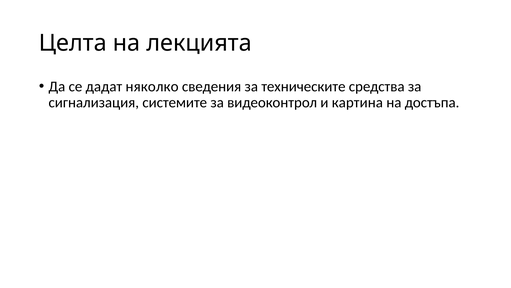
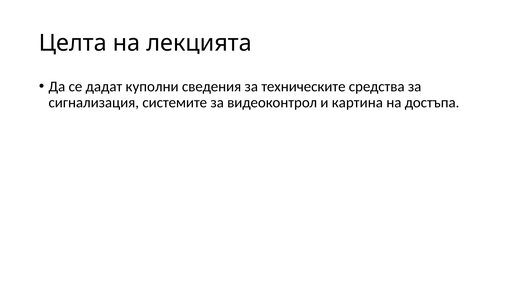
няколко: няколко -> куполни (152, 86)
